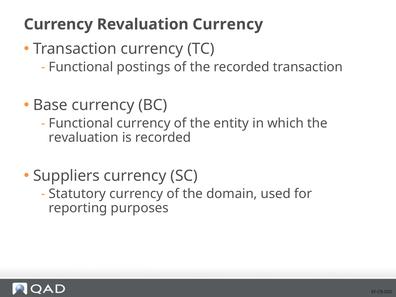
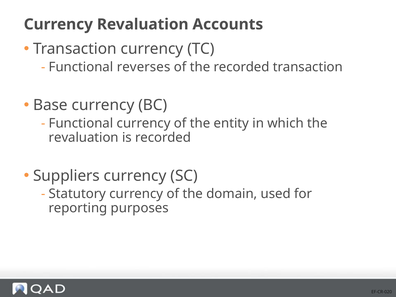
Revaluation Currency: Currency -> Accounts (228, 24)
postings: postings -> reverses (144, 67)
